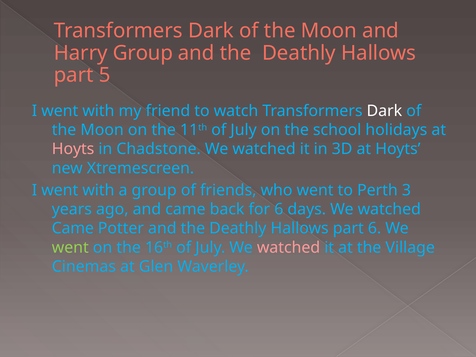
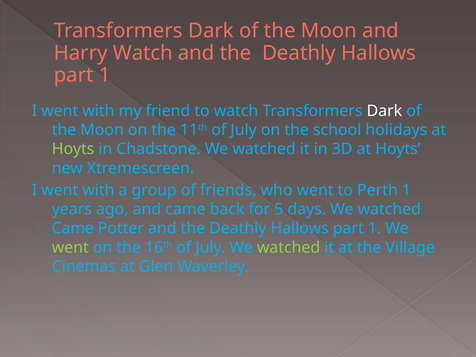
Harry Group: Group -> Watch (143, 53)
5: 5 -> 1 (105, 75)
Hoyts colour: pink -> light green (73, 149)
Perth 3: 3 -> 1 (406, 190)
for 6: 6 -> 5 (279, 209)
6: 6 -> 1 (375, 228)
watched colour: pink -> light green (289, 247)
